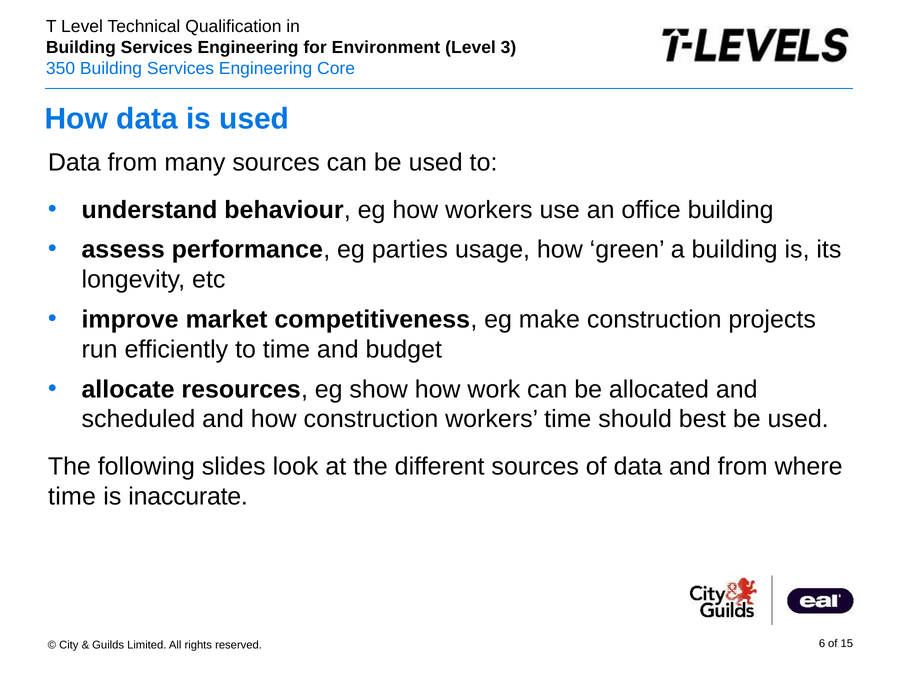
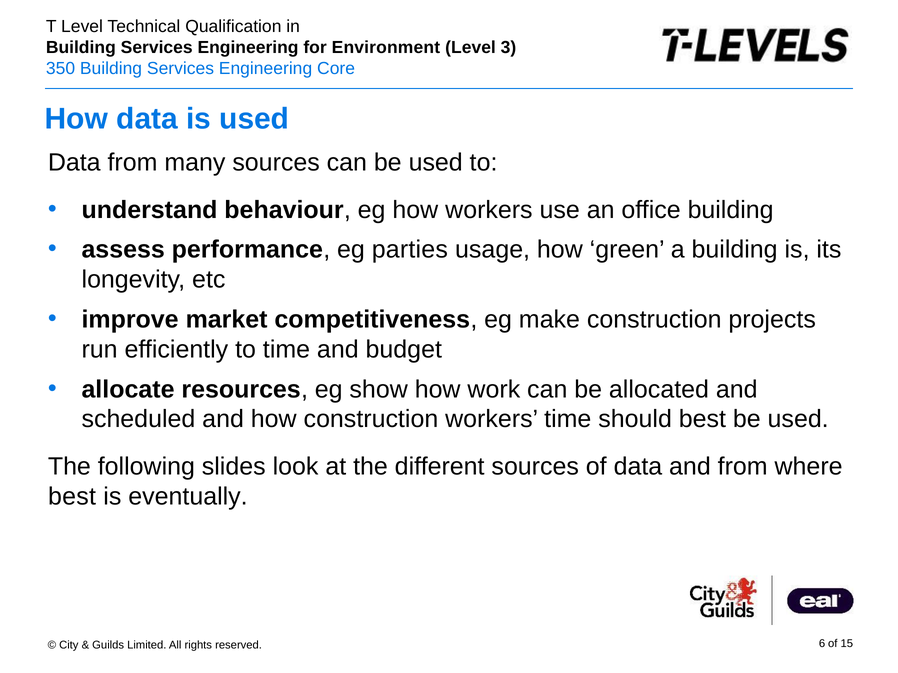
time: time -> best (72, 497)
inaccurate: inaccurate -> eventually (188, 497)
